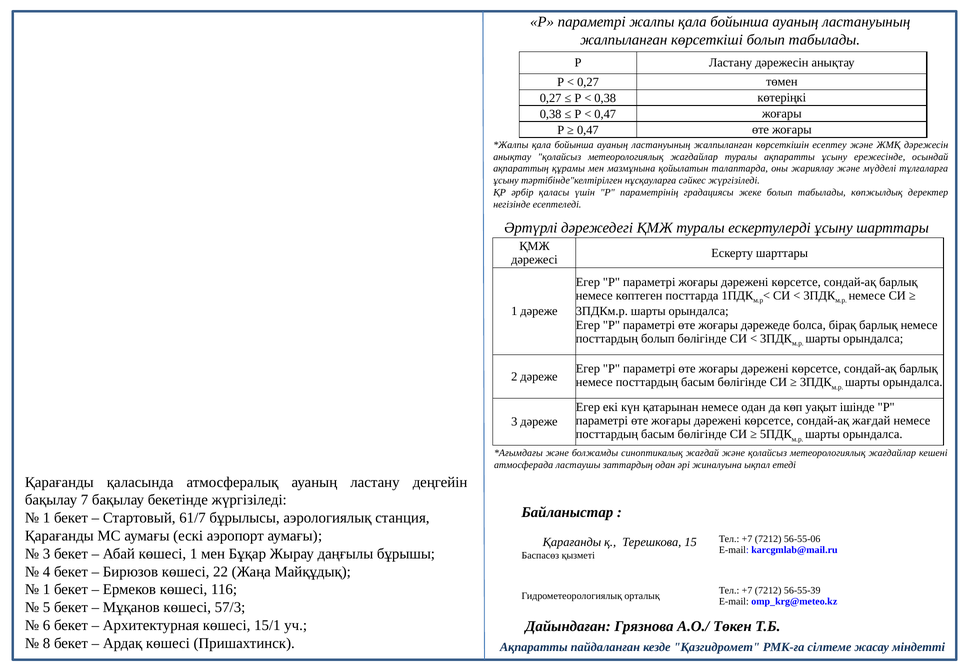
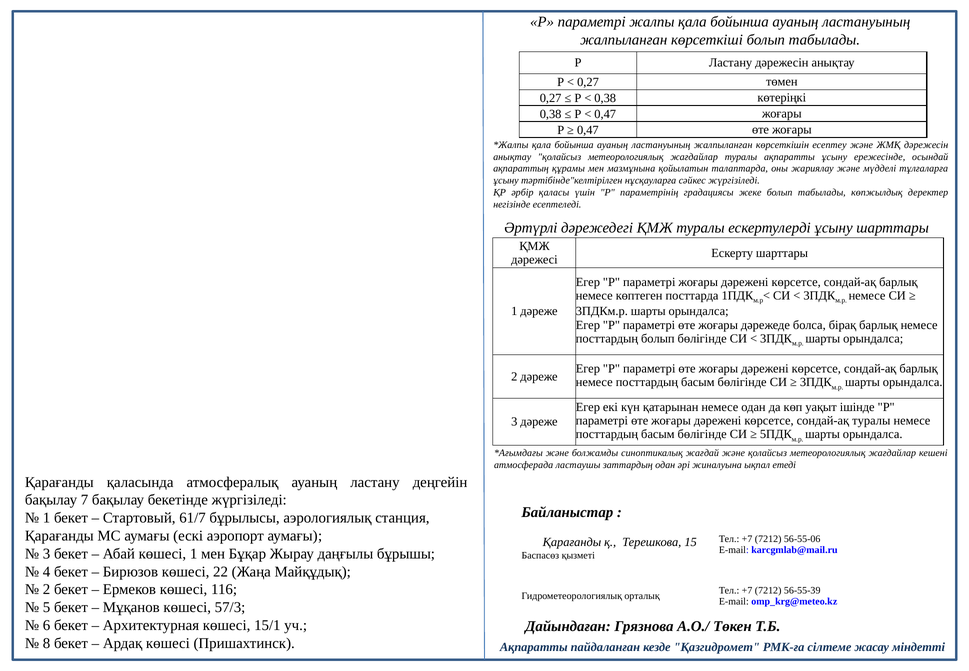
сондай-ақ жағдай: жағдай -> туралы (871, 421)
1: 1 -> 2 (47, 589)
